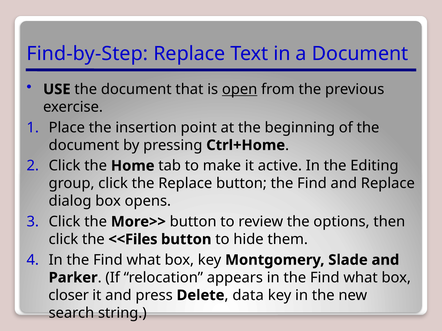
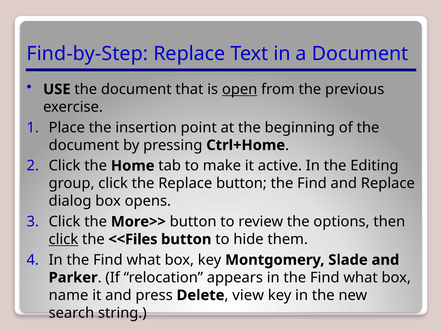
click underline: none -> present (63, 240)
closer: closer -> name (68, 296)
data: data -> view (248, 296)
